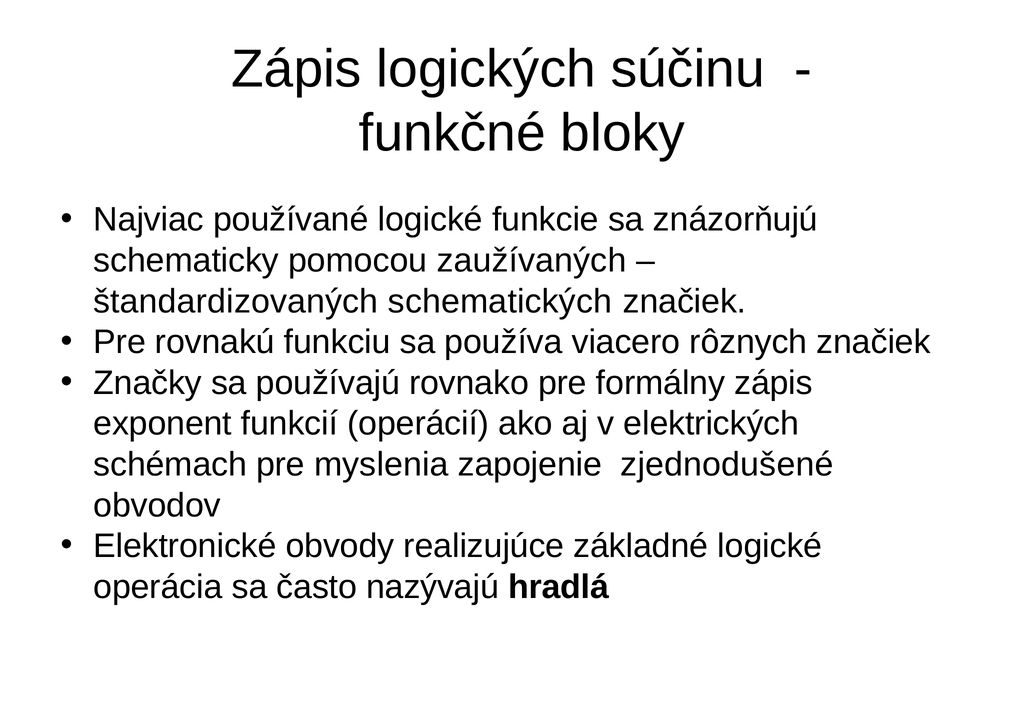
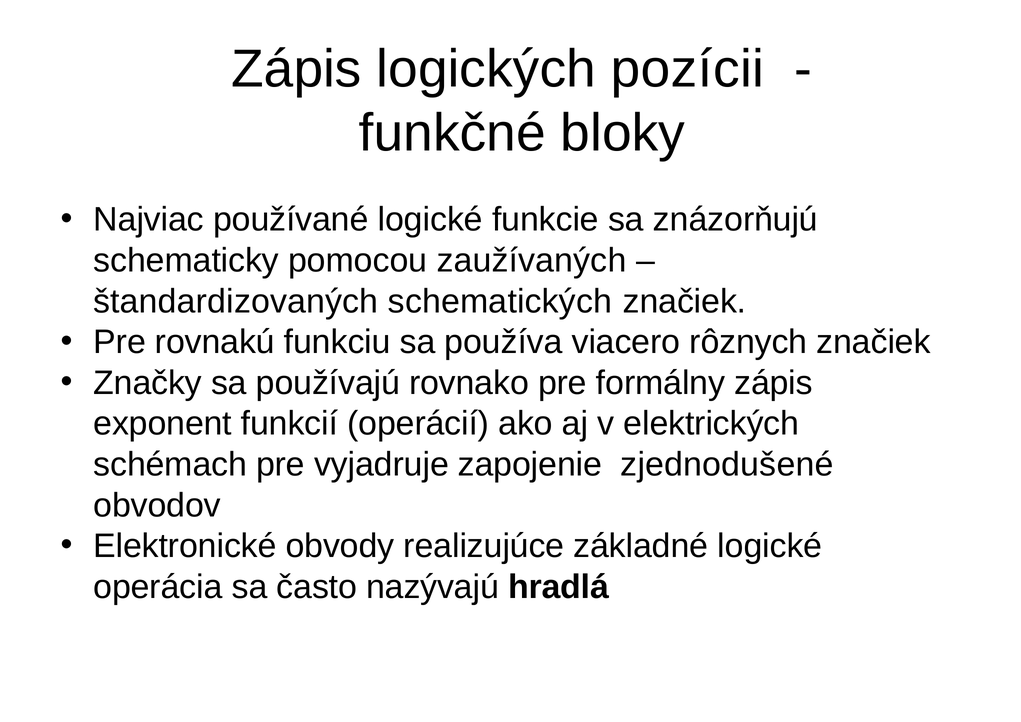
súčinu: súčinu -> pozícii (687, 69)
myslenia: myslenia -> vyjadruje (381, 464)
